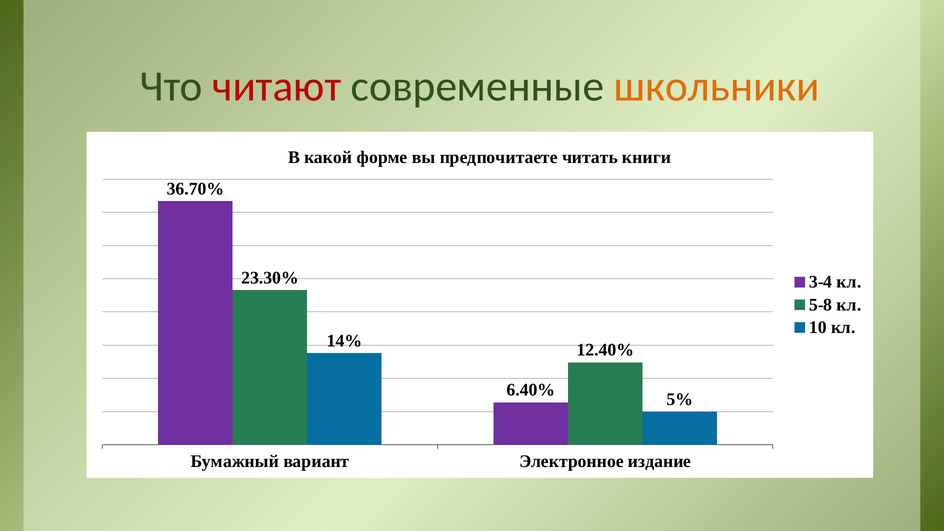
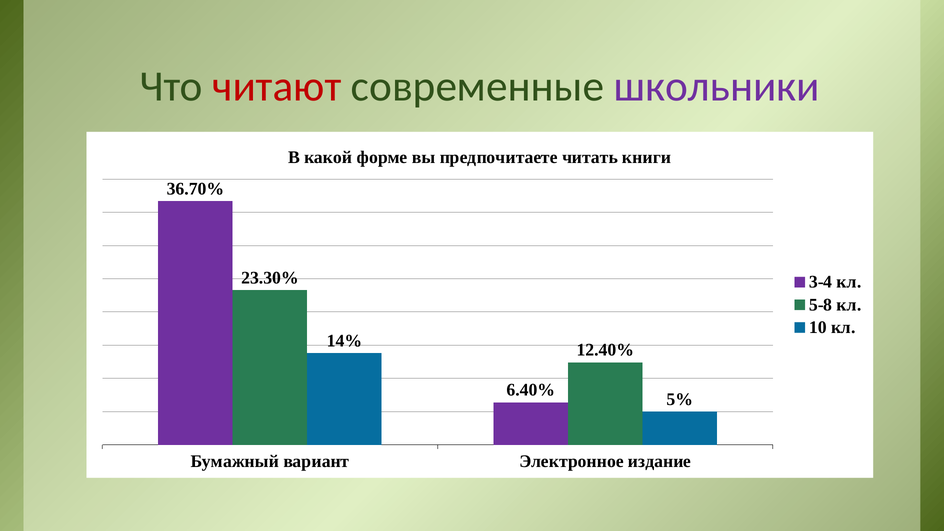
школьники colour: orange -> purple (717, 86)
